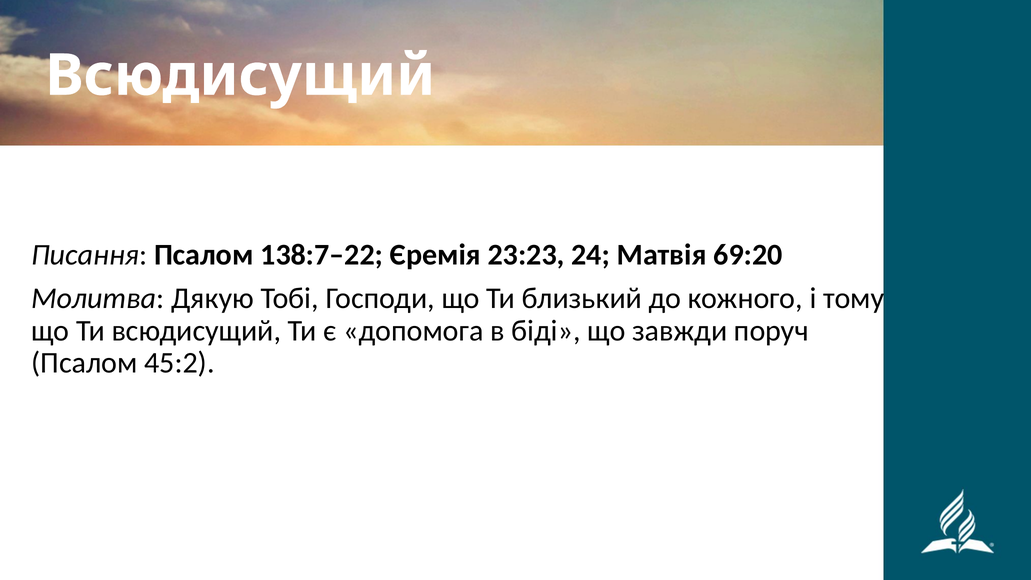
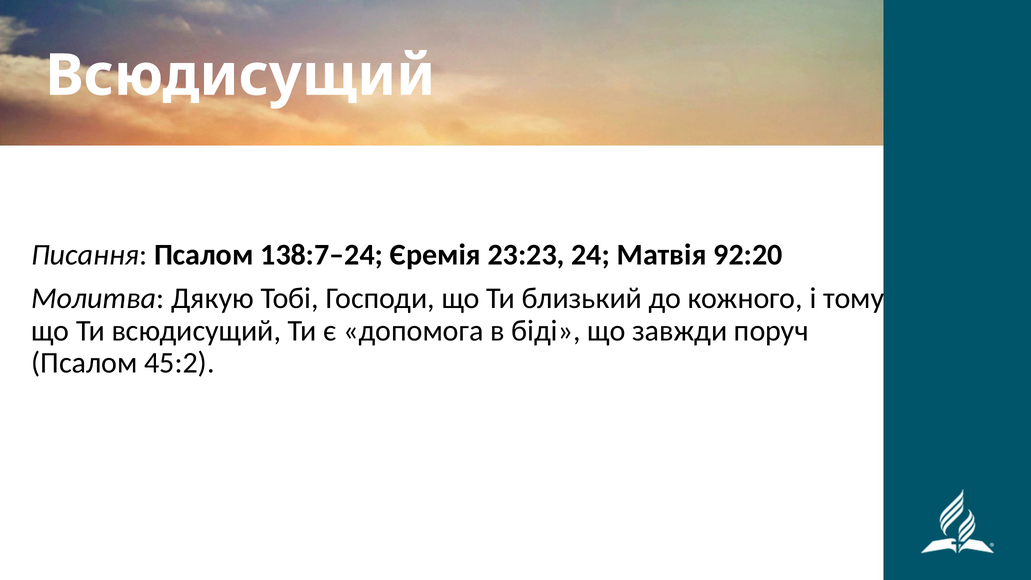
138:7–22: 138:7–22 -> 138:7–24 (322, 255)
69:20: 69:20 -> 92:20 (748, 255)
